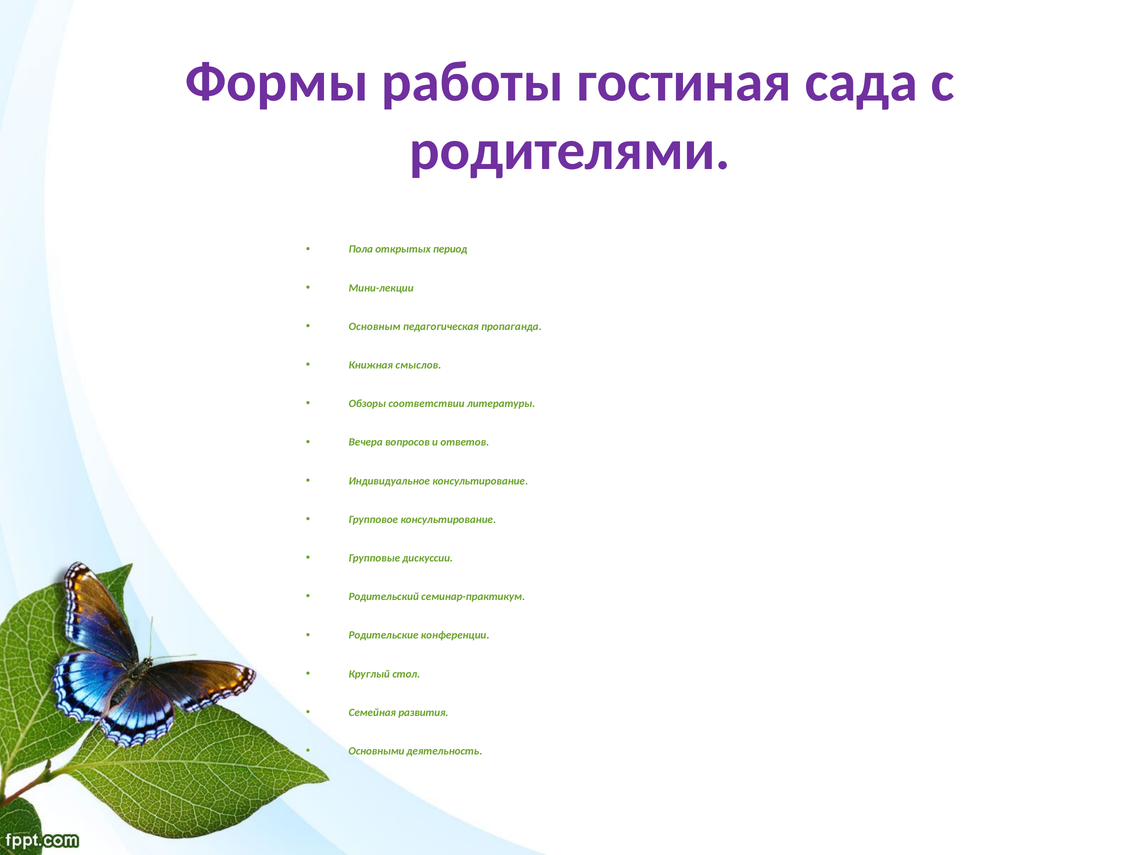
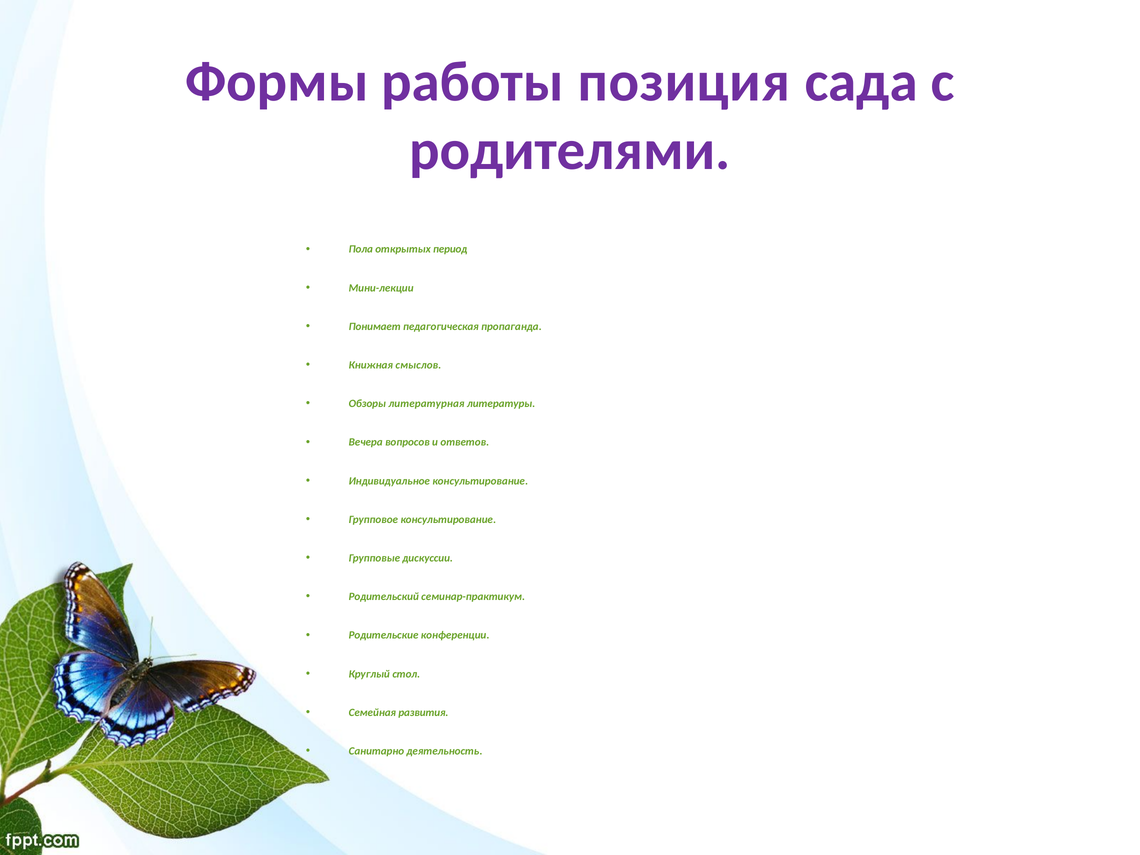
гостиная: гостиная -> позиция (684, 82)
Основным: Основным -> Понимает (375, 327)
соответствии: соответствии -> литературная (426, 404)
Основными: Основными -> Санитарно (376, 751)
